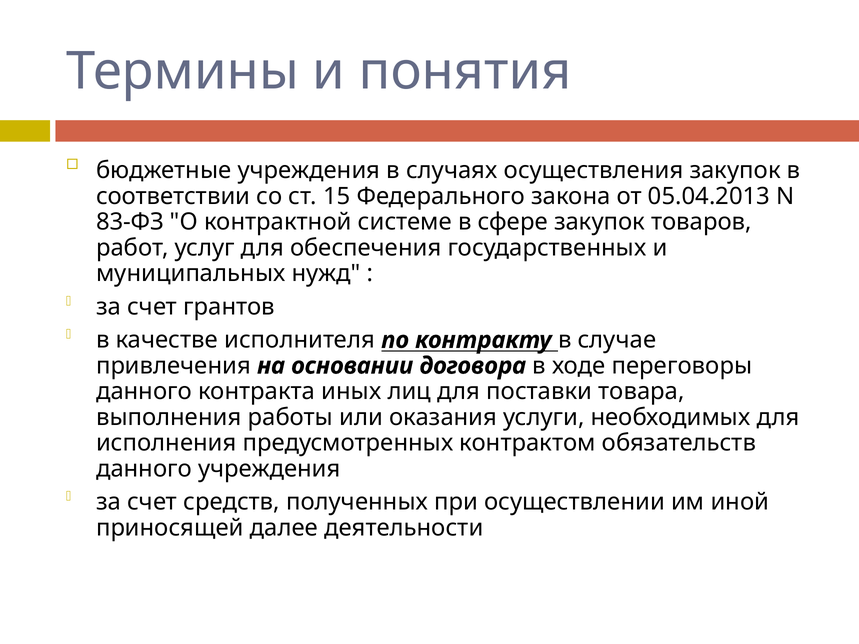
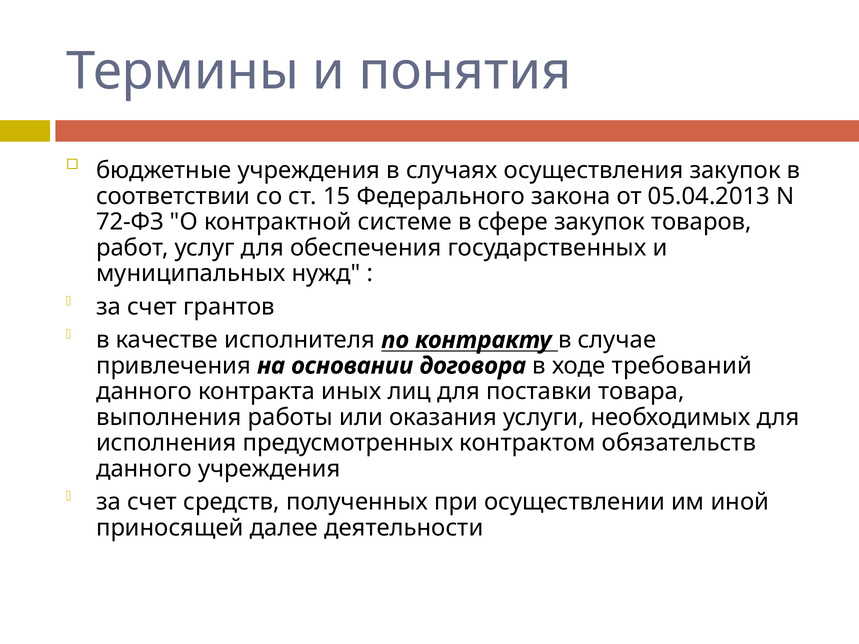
83-ФЗ: 83-ФЗ -> 72-ФЗ (130, 222)
переговоры: переговоры -> требований (682, 366)
